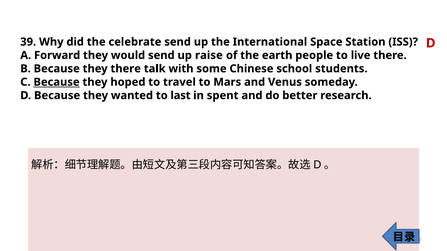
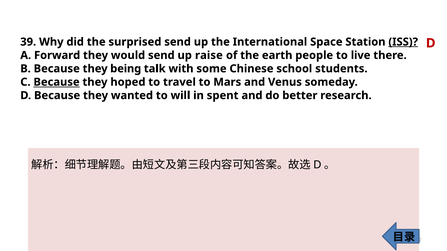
celebrate: celebrate -> surprised (135, 42)
ISS underline: none -> present (403, 42)
they there: there -> being (126, 69)
last: last -> will (180, 96)
